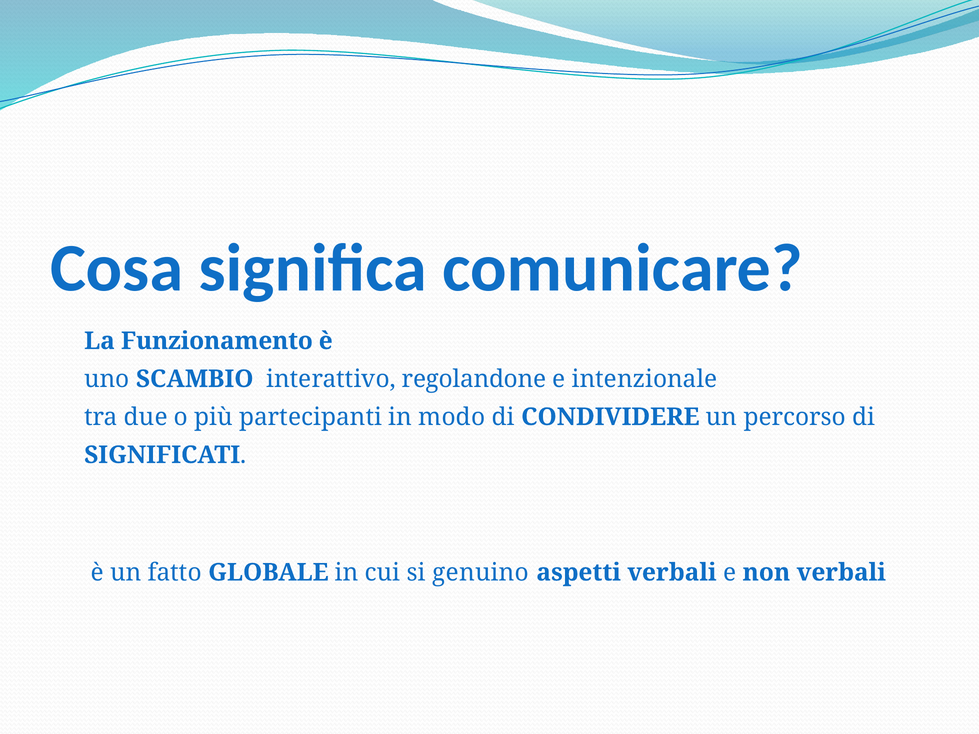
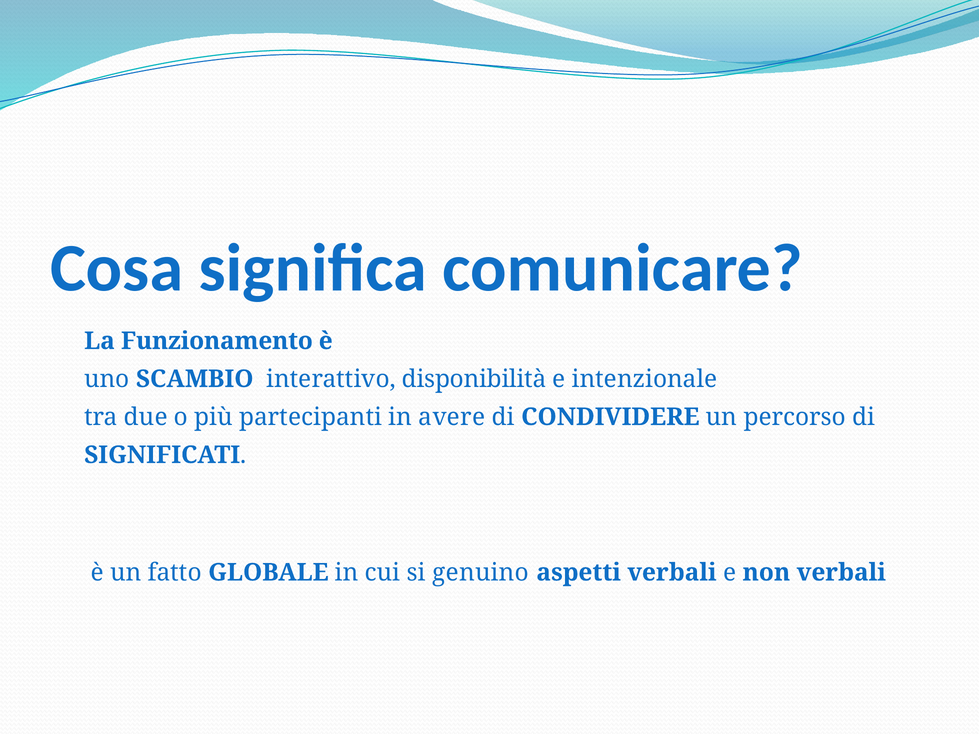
regolandone: regolandone -> disponibilità (474, 379)
modo: modo -> avere (452, 417)
